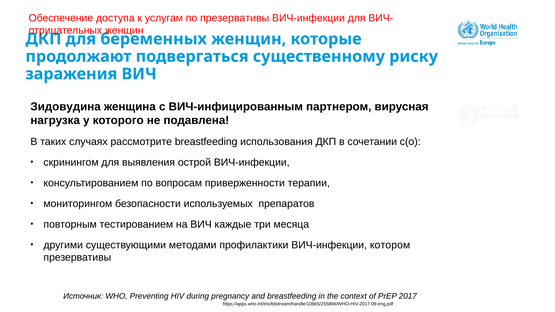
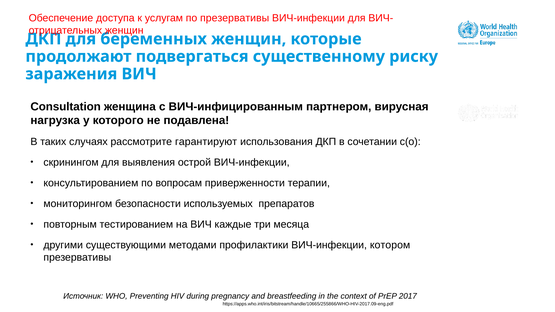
Зидовудина: Зидовудина -> Consultation (66, 107)
рассмотрите breastfeeding: breastfeeding -> гарантируют (206, 142)
